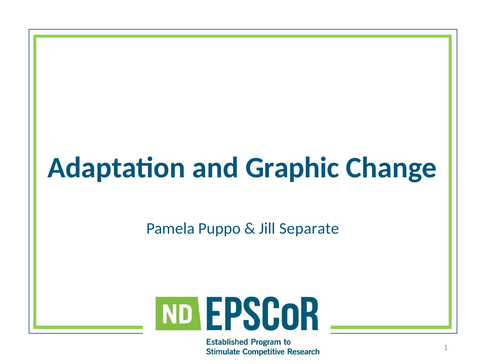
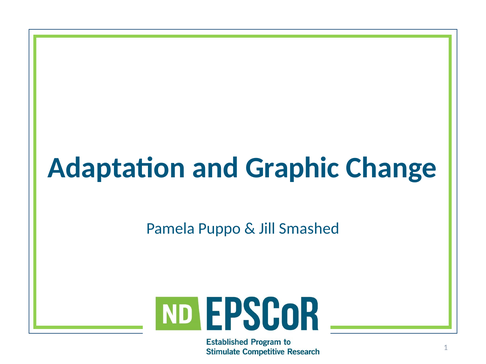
Separate: Separate -> Smashed (309, 229)
